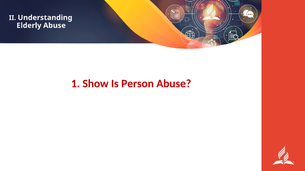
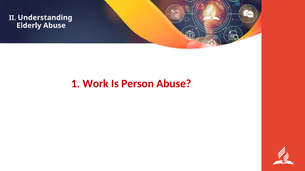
Show: Show -> Work (96, 84)
